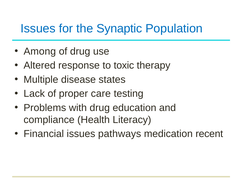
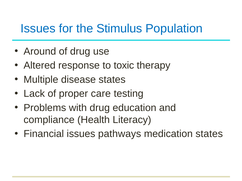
Synaptic: Synaptic -> Stimulus (119, 29)
Among: Among -> Around (40, 52)
medication recent: recent -> states (209, 134)
